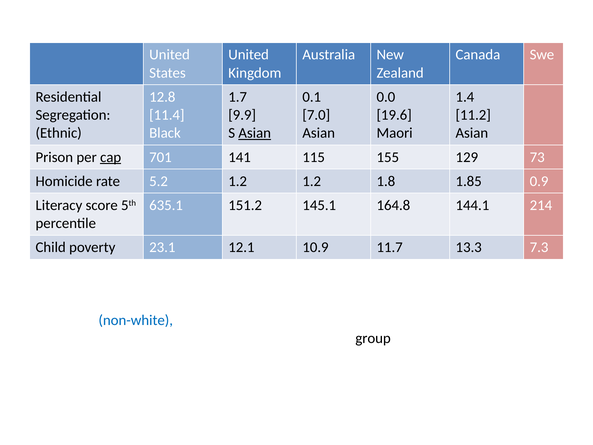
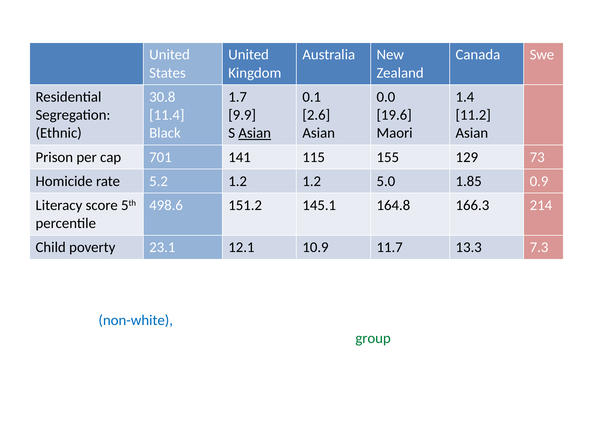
12.8: 12.8 -> 30.8 (162, 97)
7.0: 7.0 -> 2.6 (316, 115)
cap underline: present -> none (111, 157)
1.8: 1.8 -> 5.0 (386, 181)
635.1: 635.1 -> 498.6 (166, 205)
144.1: 144.1 -> 166.3 (472, 205)
group colour: black -> green (373, 338)
